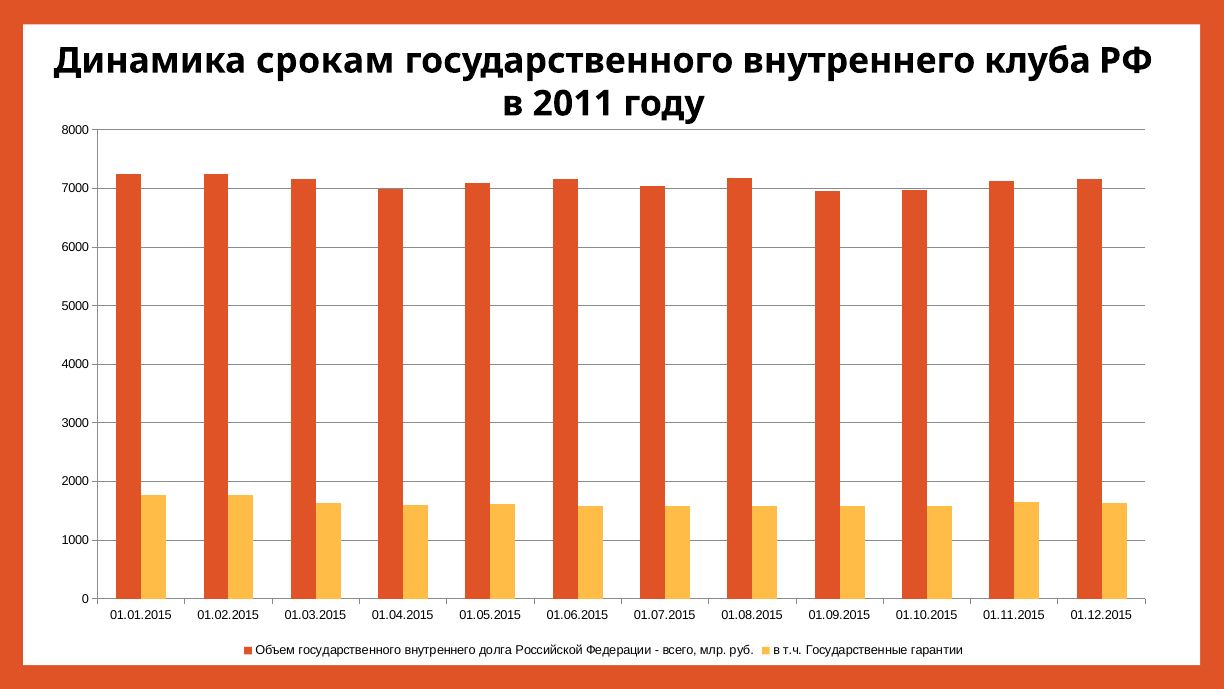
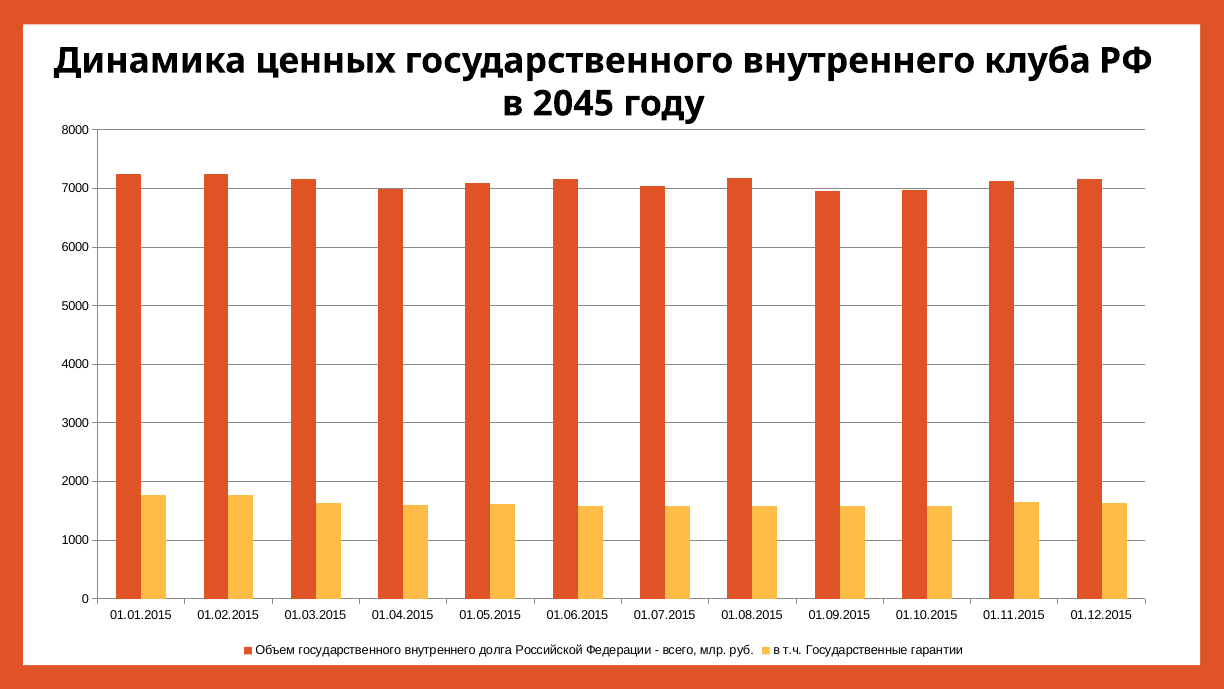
срокам: срокам -> ценных (326, 61)
2011: 2011 -> 2045 (573, 104)
